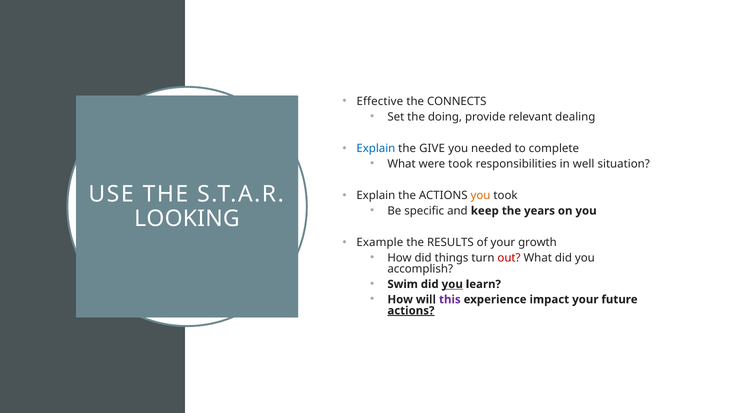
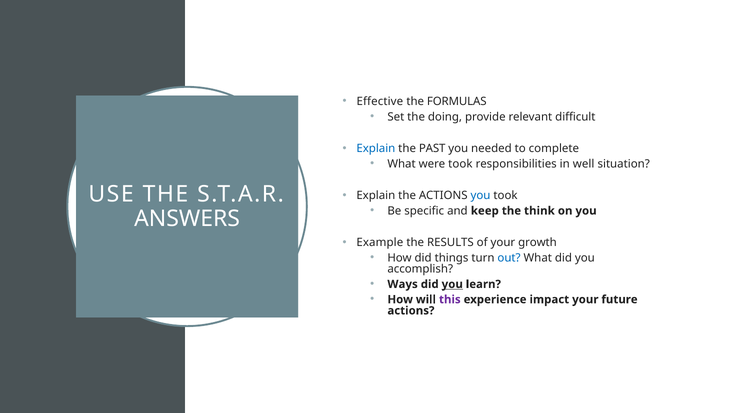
CONNECTS: CONNECTS -> FORMULAS (457, 102)
dealing: dealing -> difficult (575, 117)
GIVE: GIVE -> PAST (432, 149)
you colour: orange -> blue (480, 196)
years: years -> think (539, 211)
LOOKING: LOOKING -> ANSWERS (187, 219)
out colour: red -> blue (509, 258)
Swim: Swim -> Ways (403, 285)
actions underline: present -> none (411, 311)
